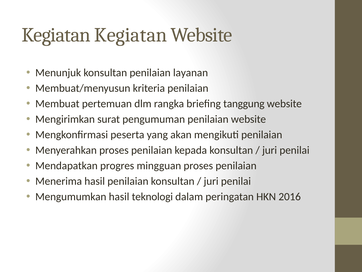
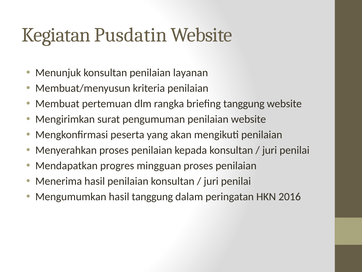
Kegiatan Kegiatan: Kegiatan -> Pusdatin (131, 35)
hasil teknologi: teknologi -> tanggung (152, 196)
